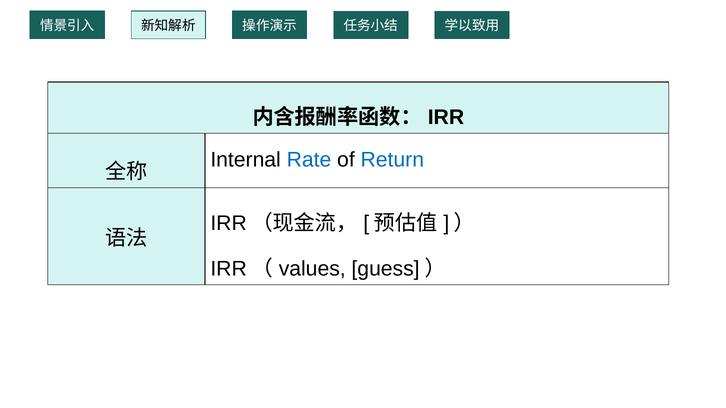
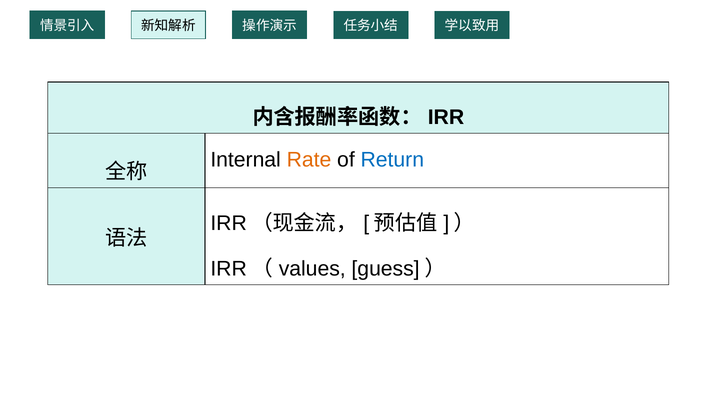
Rate colour: blue -> orange (309, 160)
